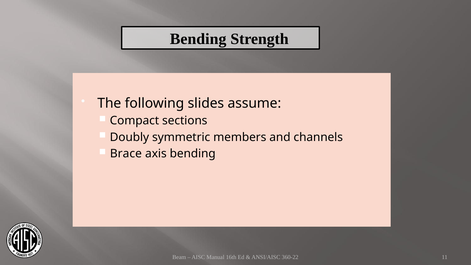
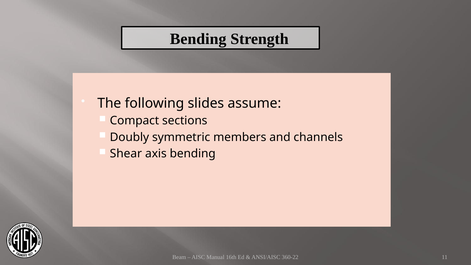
Brace: Brace -> Shear (126, 154)
